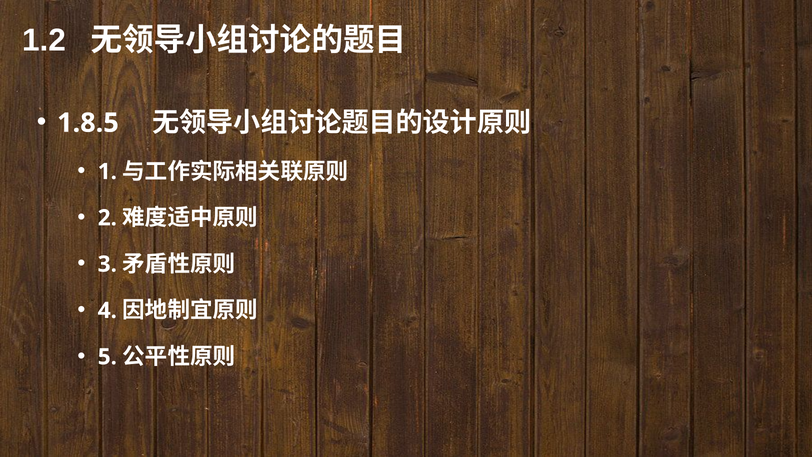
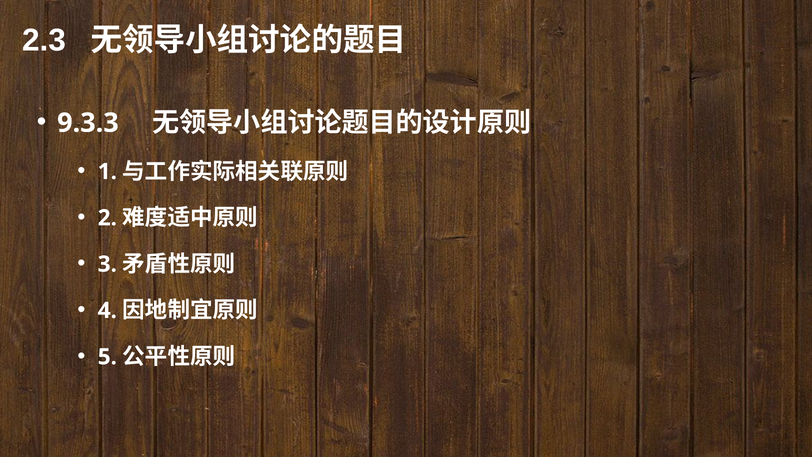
1.2: 1.2 -> 2.3 (44, 40)
1.8.5: 1.8.5 -> 9.3.3 (88, 123)
